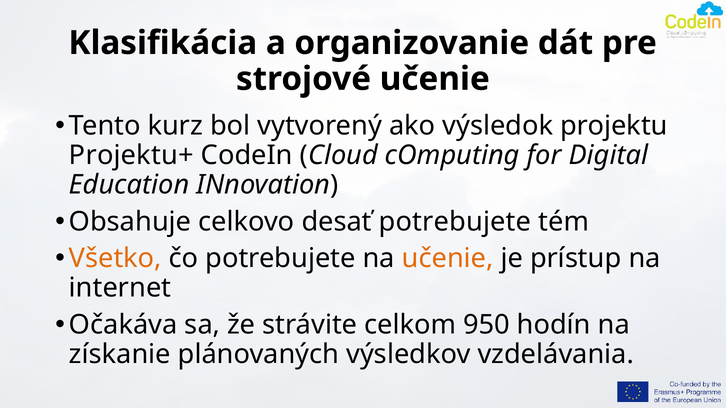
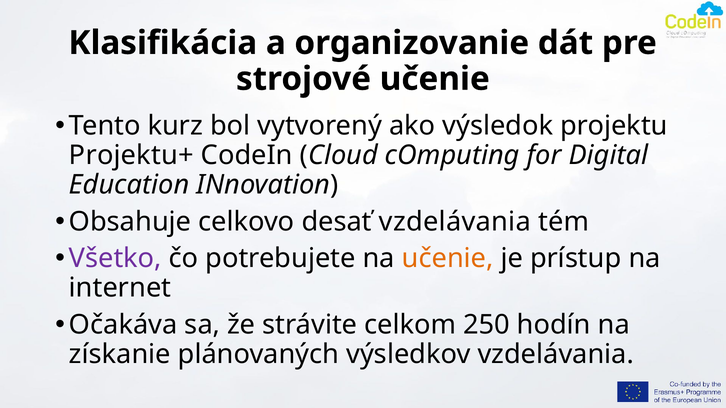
desať potrebujete: potrebujete -> vzdelávania (455, 222)
Všetko colour: orange -> purple (115, 259)
950: 950 -> 250 (487, 325)
